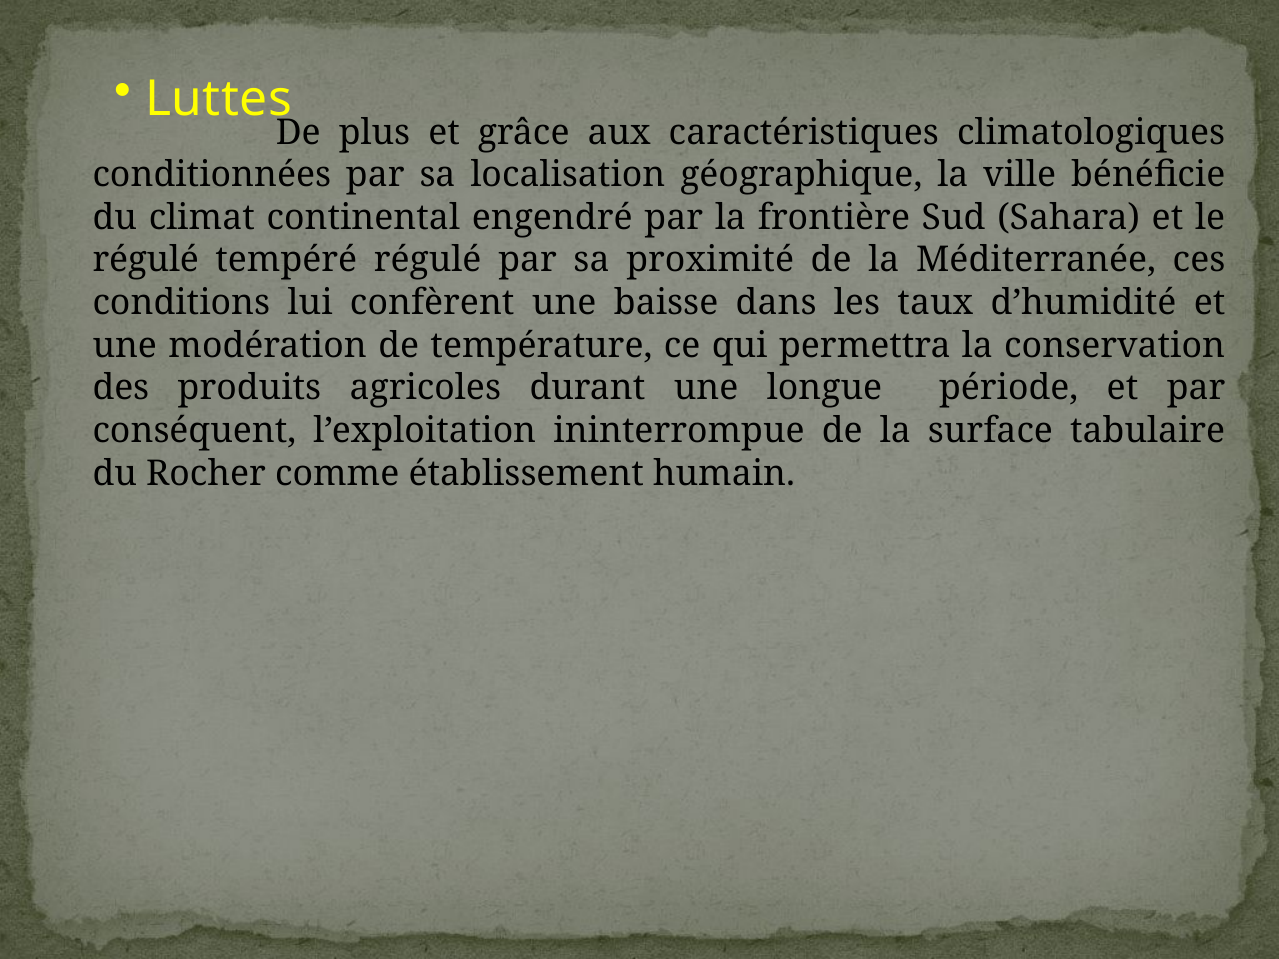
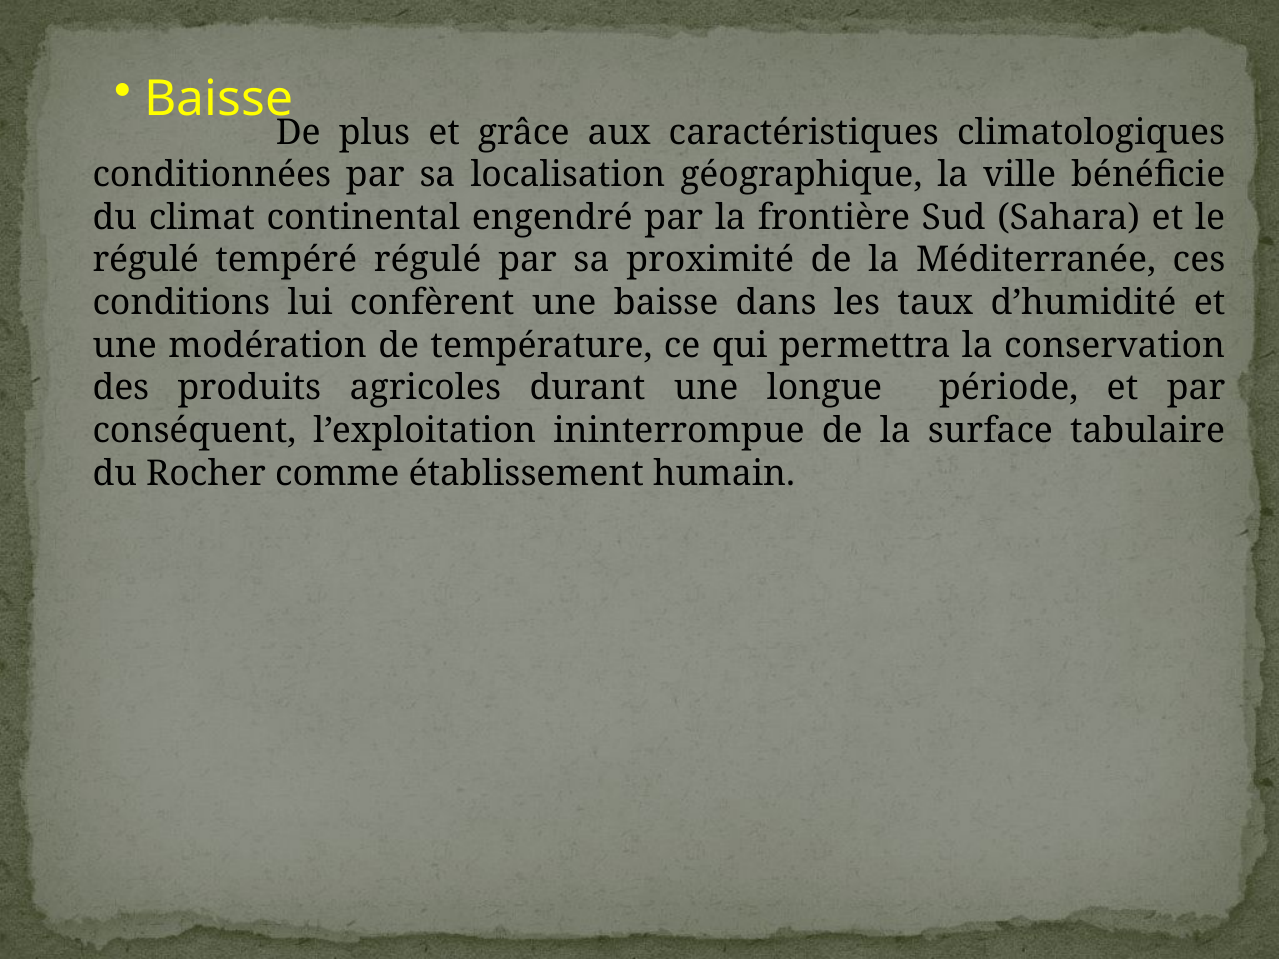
Luttes: Luttes -> Baisse (219, 100)
